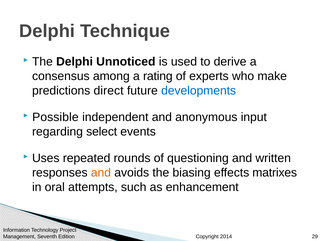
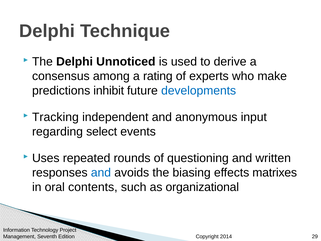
direct: direct -> inhibit (109, 91)
Possible: Possible -> Tracking (55, 117)
and colour: orange -> blue (101, 172)
attempts: attempts -> contents (93, 187)
enhancement: enhancement -> organizational (202, 187)
